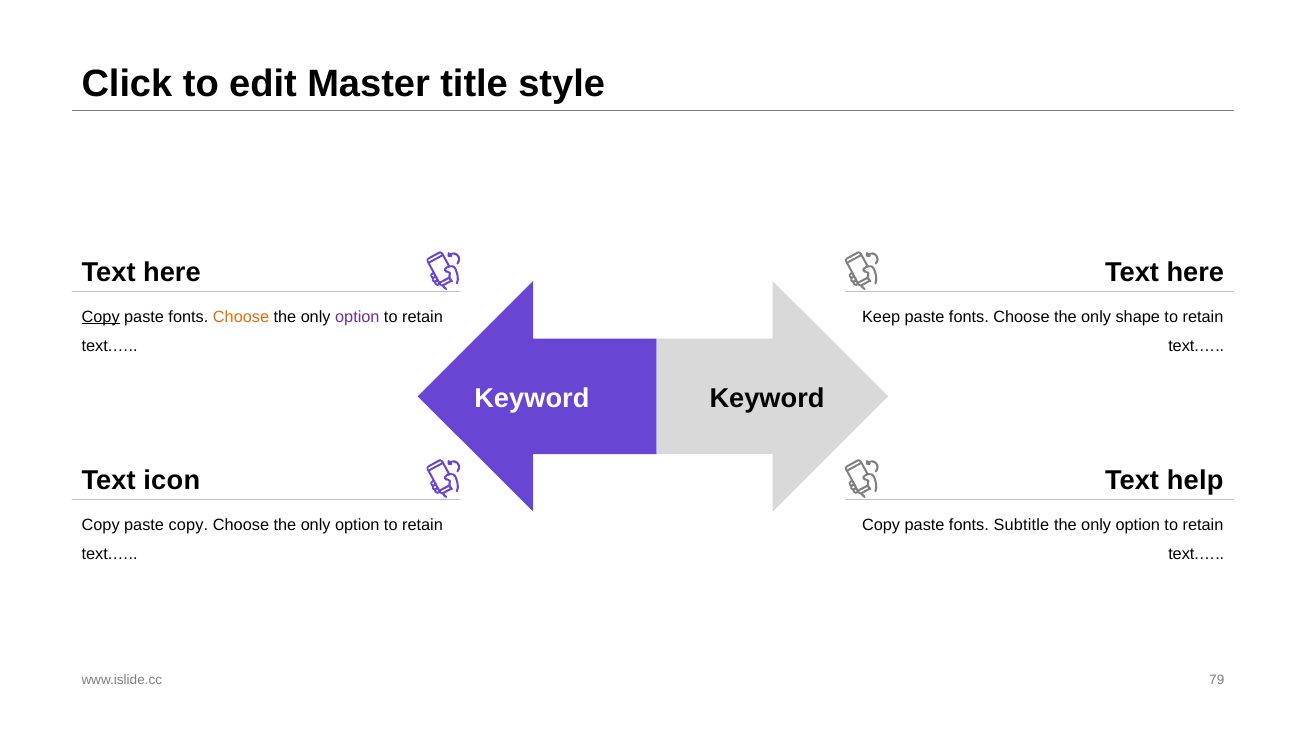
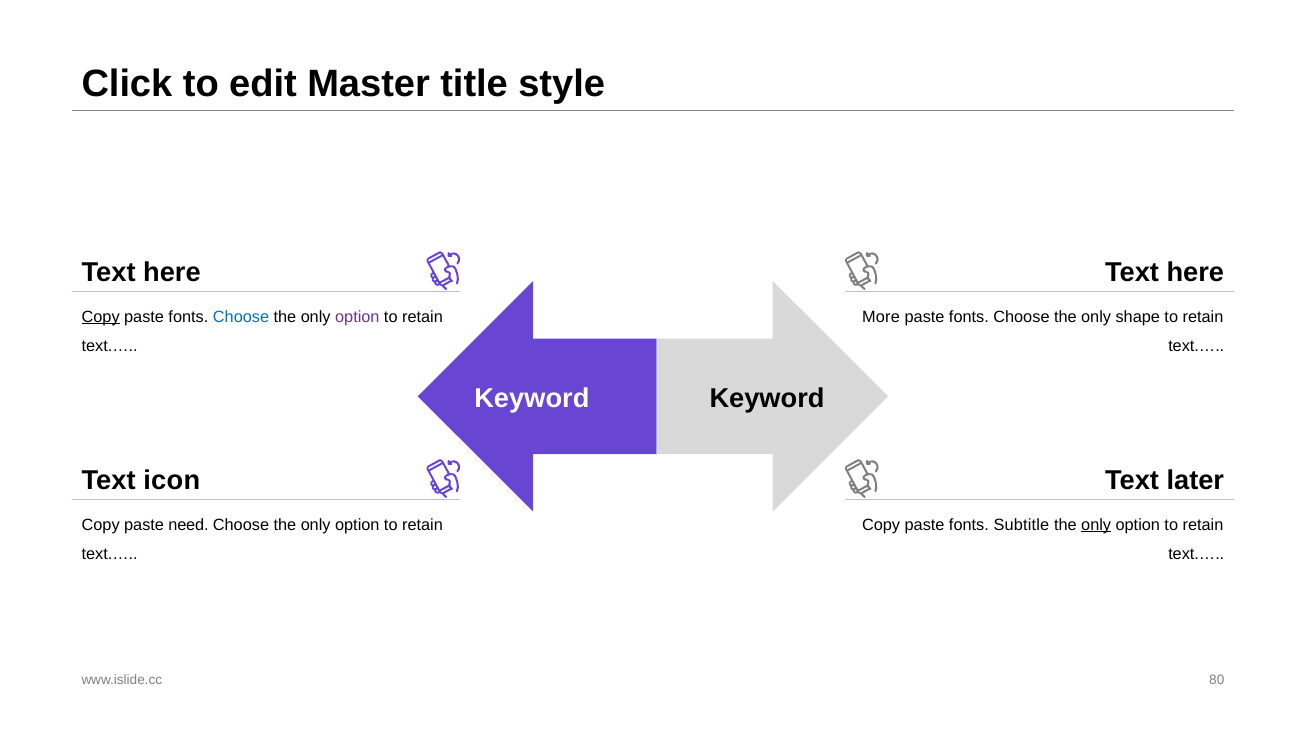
Choose colour: orange -> blue (241, 317)
Keep: Keep -> More (881, 317)
help: help -> later (1195, 481)
paste copy: copy -> need (189, 525)
only underline: none -> present (1096, 525)
79: 79 -> 80 (1217, 680)
